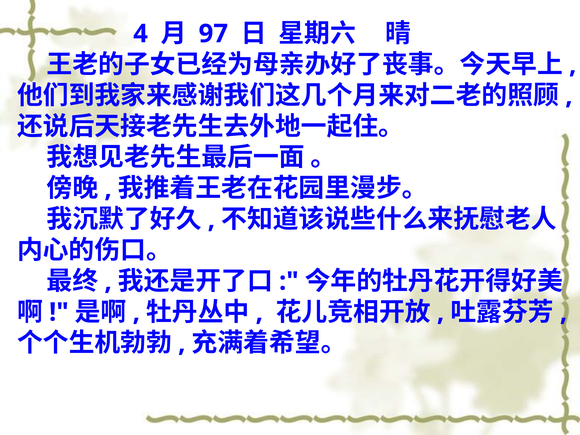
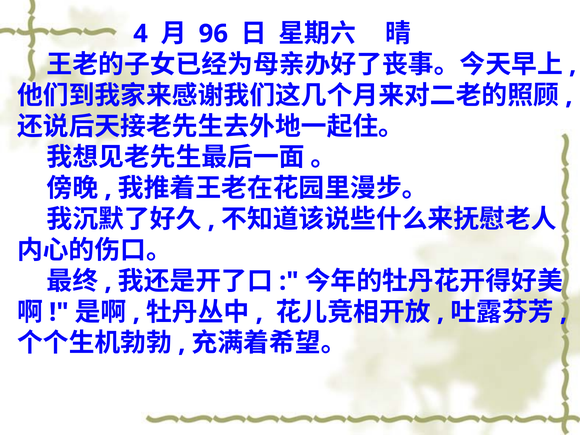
97: 97 -> 96 (213, 34)
